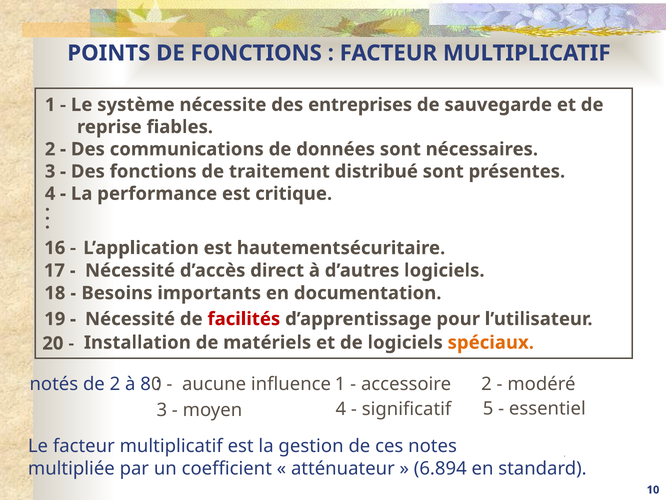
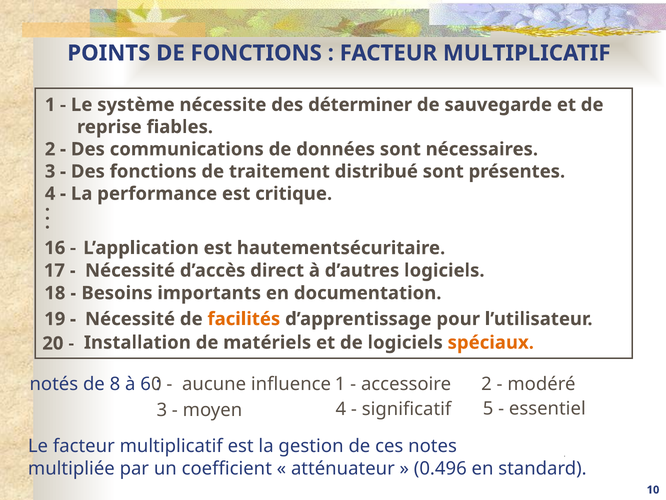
entreprises: entreprises -> déterminer (360, 105)
facilités colour: red -> orange (244, 319)
de 2: 2 -> 8 (115, 384)
8: 8 -> 6 (146, 384)
6.894: 6.894 -> 0.496 (440, 468)
